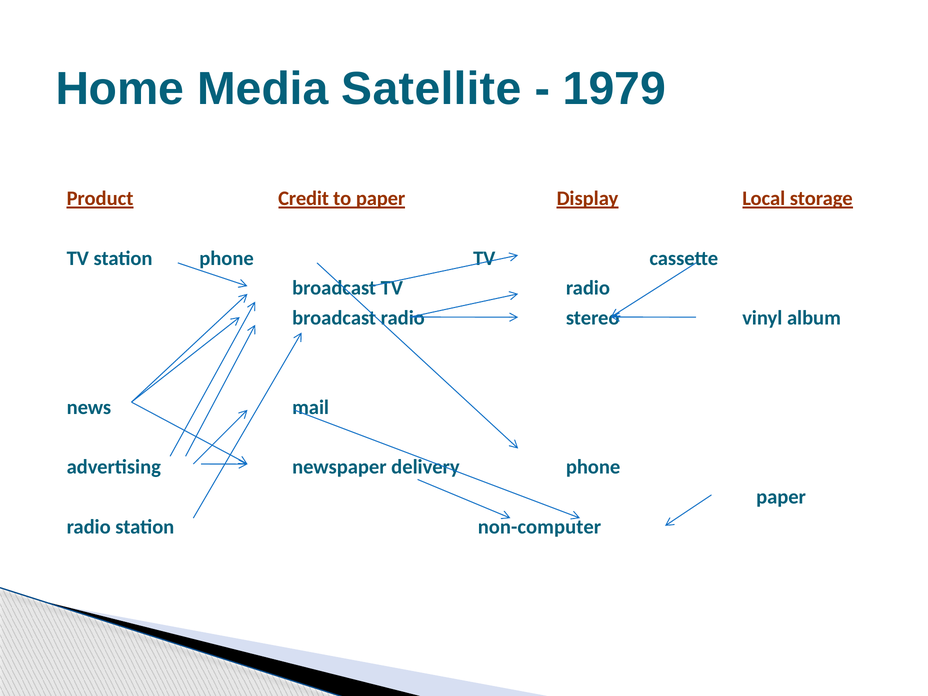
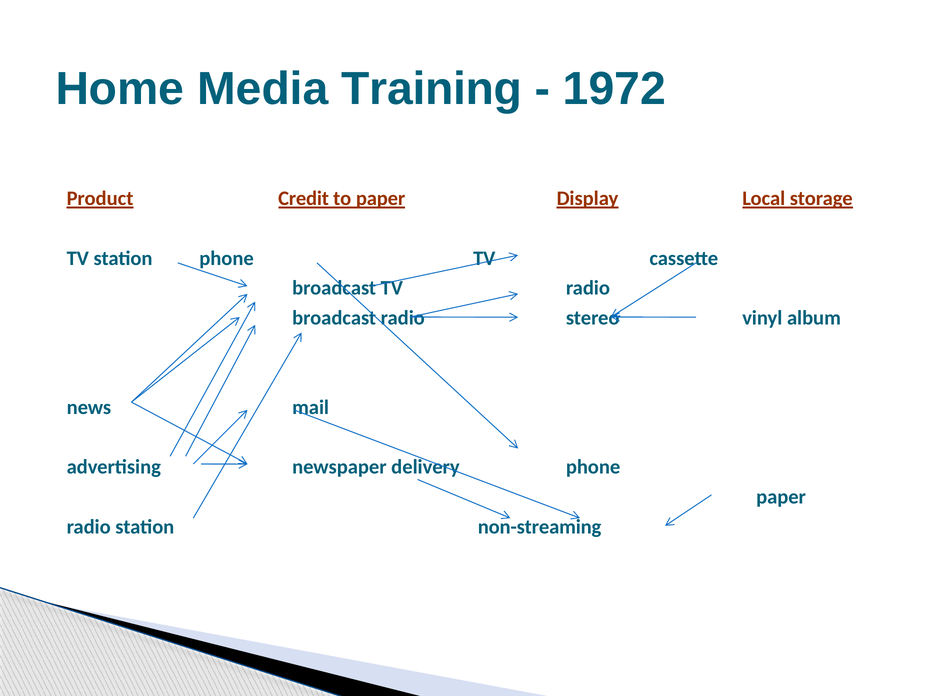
Satellite: Satellite -> Training (432, 89)
1979: 1979 -> 1972 (614, 89)
non-computer: non-computer -> non-streaming (540, 527)
